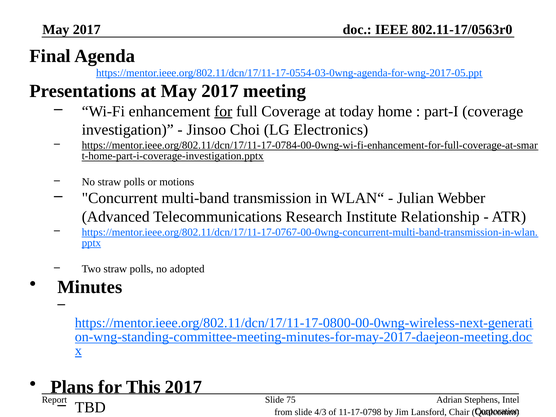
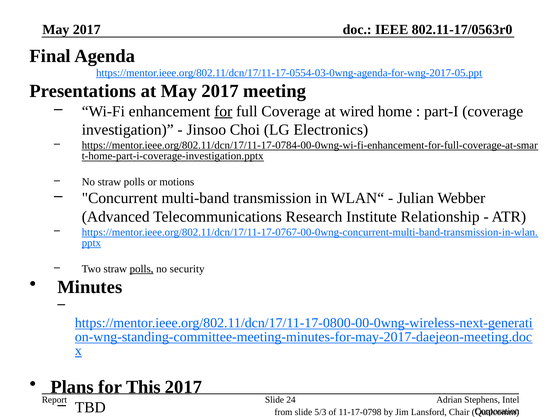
today: today -> wired (357, 111)
polls underline: none -> present (142, 269)
adopted: adopted -> security (187, 269)
75: 75 -> 24 (291, 400)
4/3: 4/3 -> 5/3 (320, 412)
